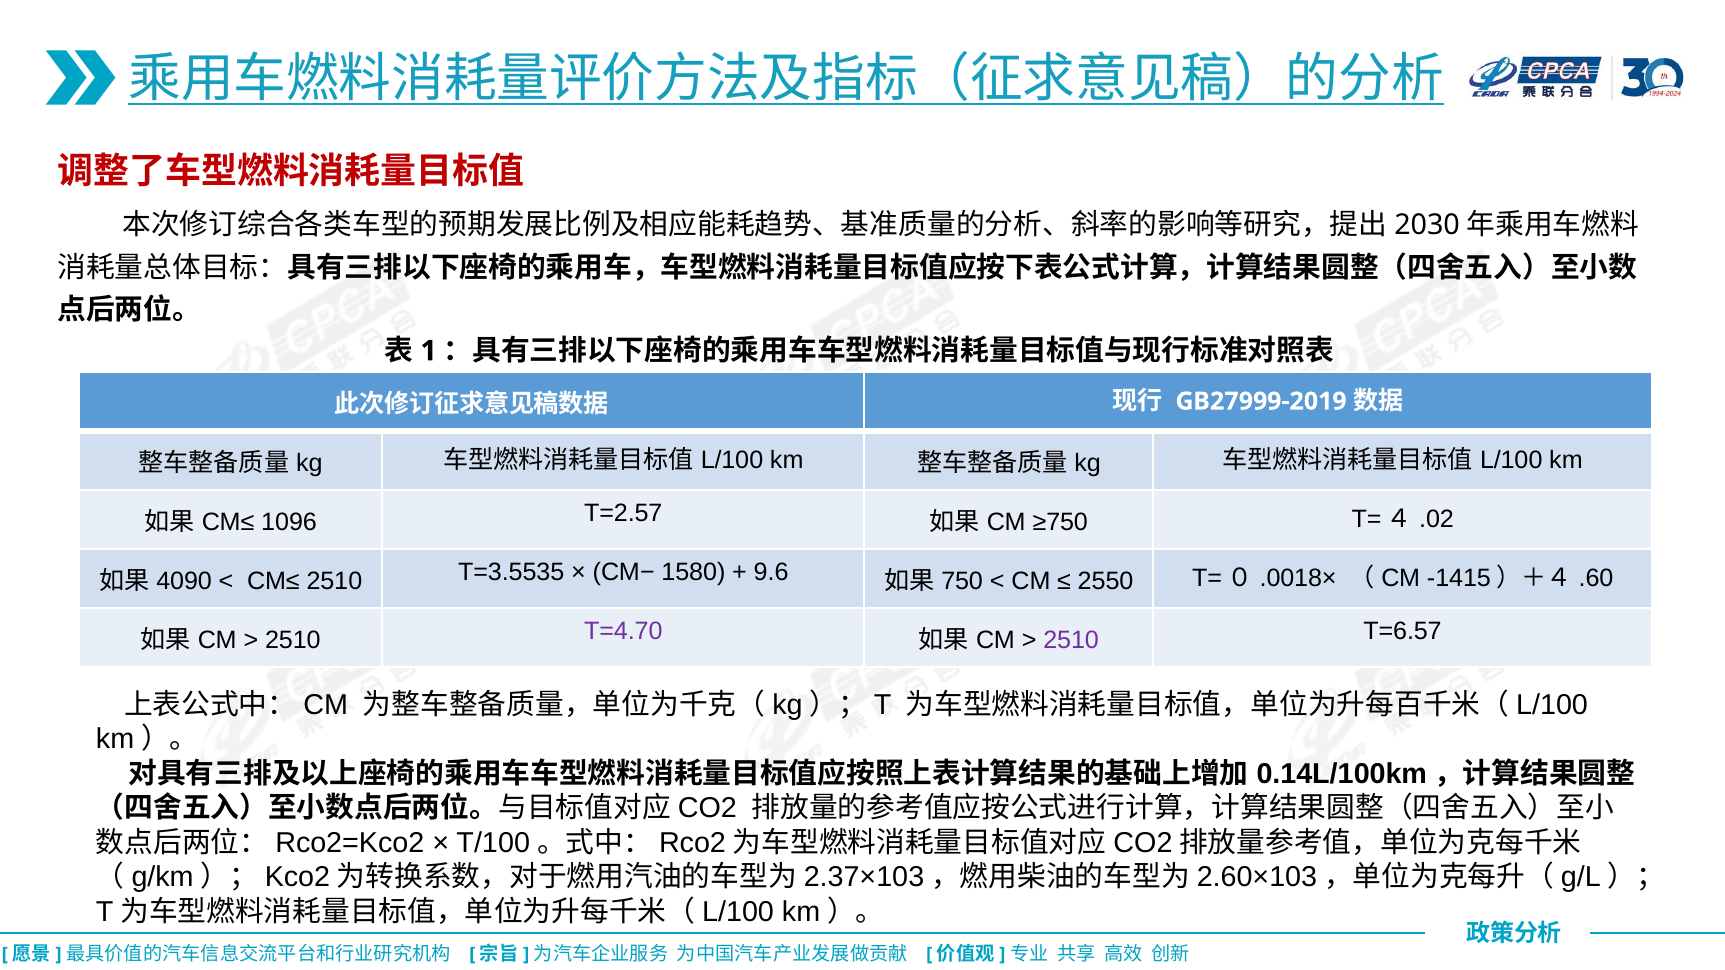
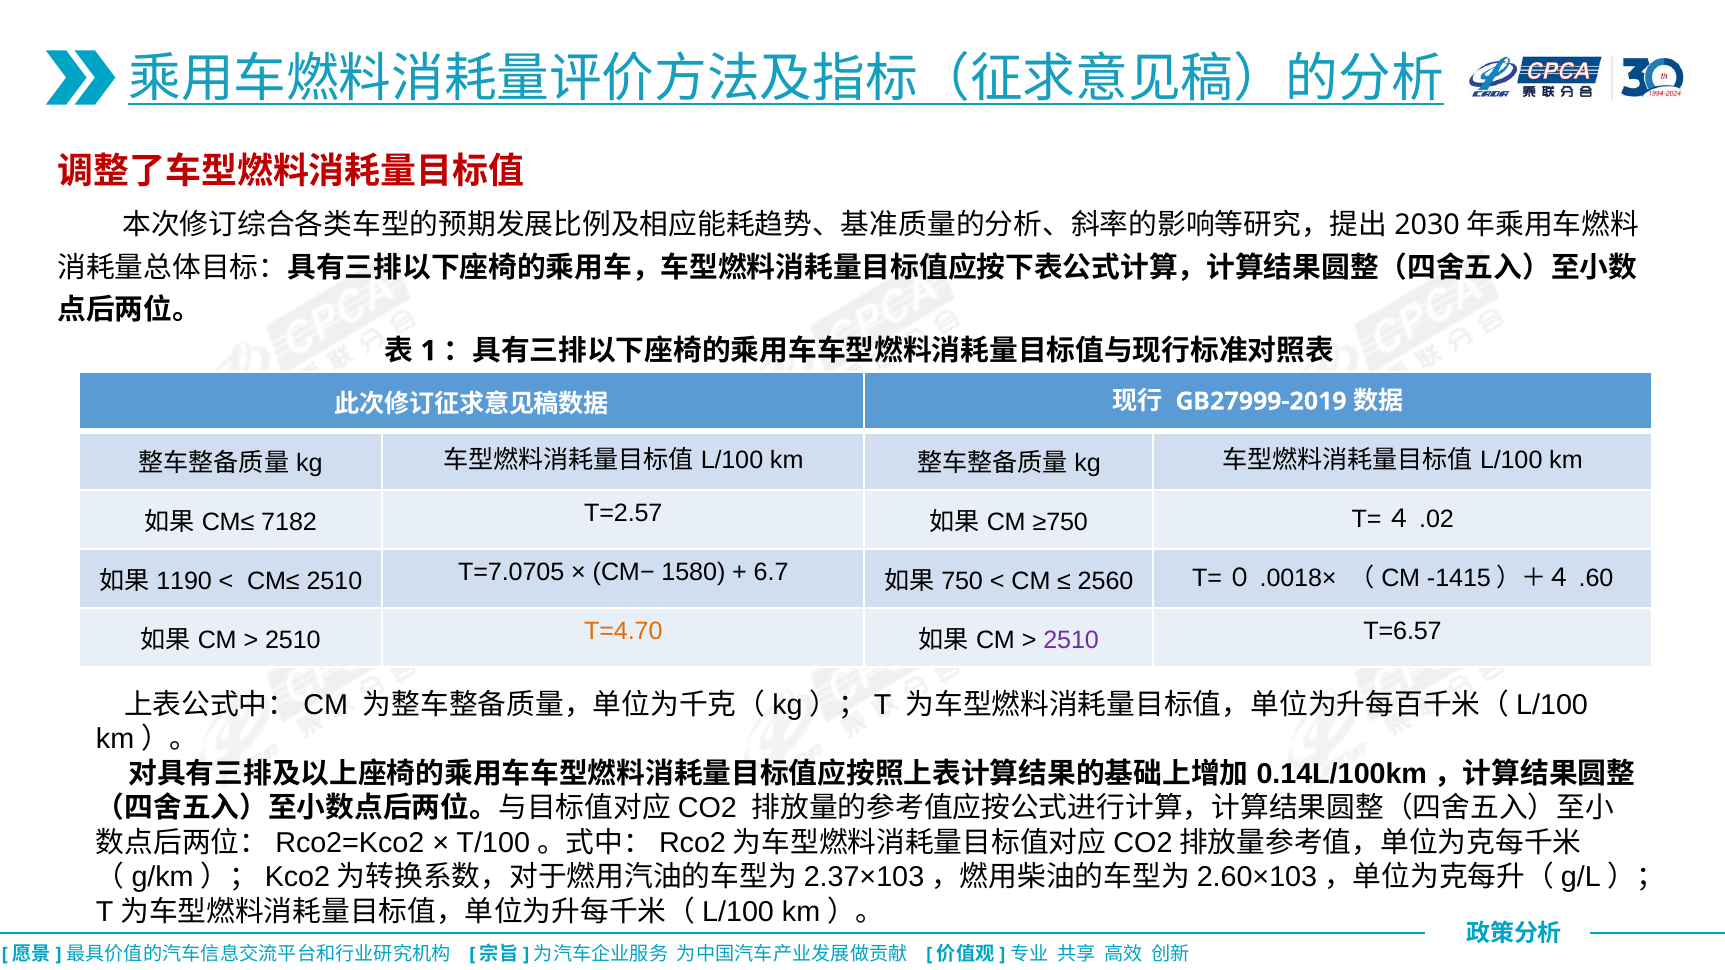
1096: 1096 -> 7182 (289, 522)
4090: 4090 -> 1190 (184, 581)
T=3.5535: T=3.5535 -> T=7.0705 (511, 572)
9.6: 9.6 -> 6.7 (771, 572)
2550: 2550 -> 2560 (1106, 581)
T=4.70 colour: purple -> orange (623, 631)
